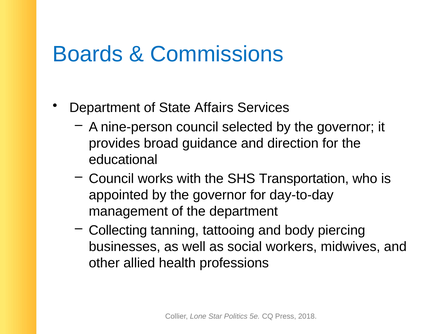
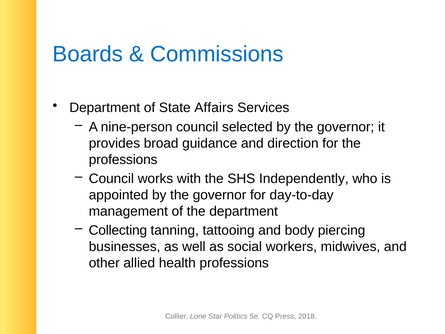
educational: educational -> professions (123, 159)
Transportation: Transportation -> Independently (304, 178)
